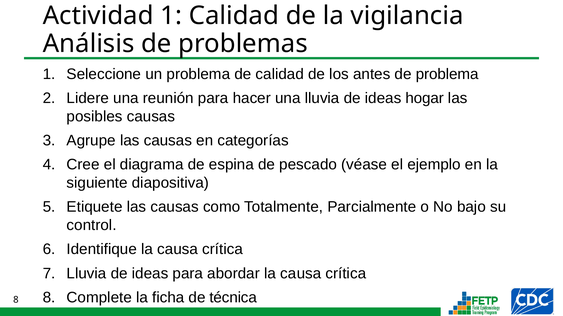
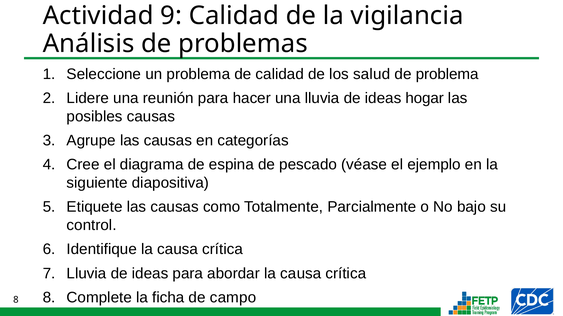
Actividad 1: 1 -> 9 (171, 16)
antes: antes -> salud (372, 74)
técnica: técnica -> campo (233, 298)
